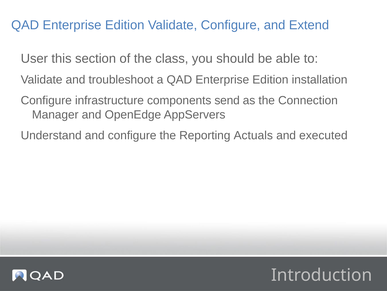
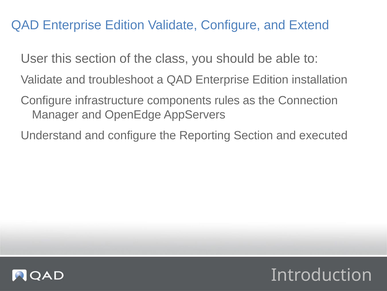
send: send -> rules (227, 100)
Reporting Actuals: Actuals -> Section (253, 135)
